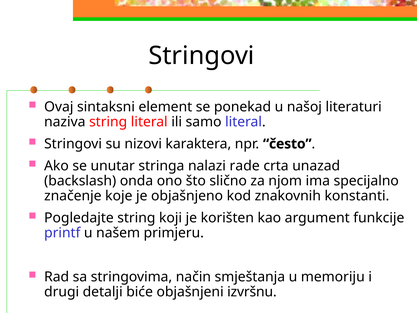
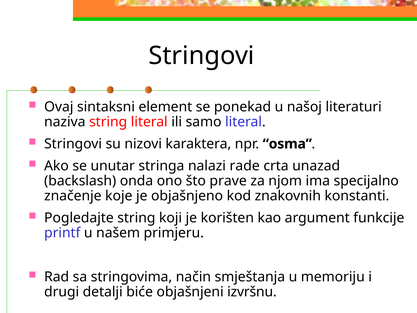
često: često -> osma (287, 144)
slično: slično -> prave (228, 181)
